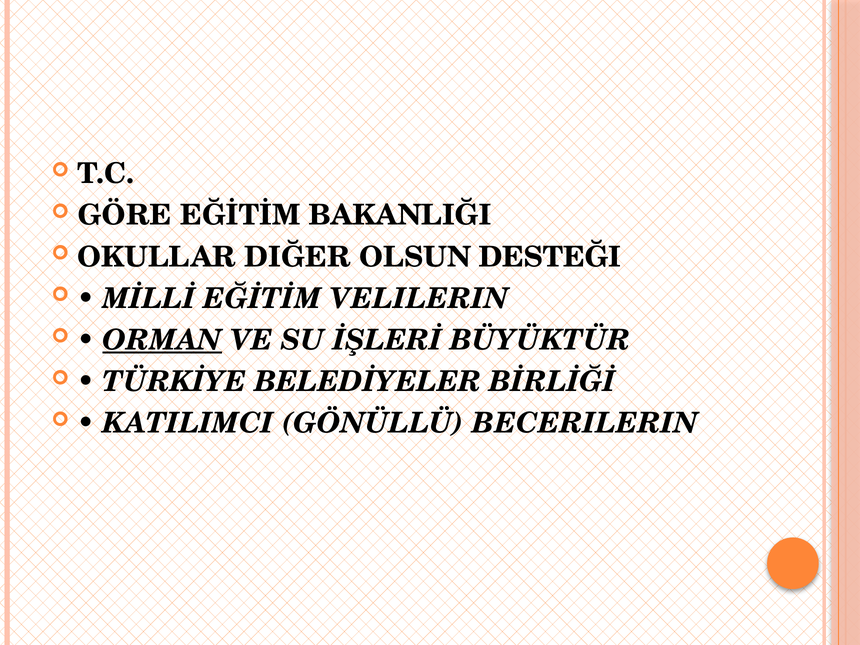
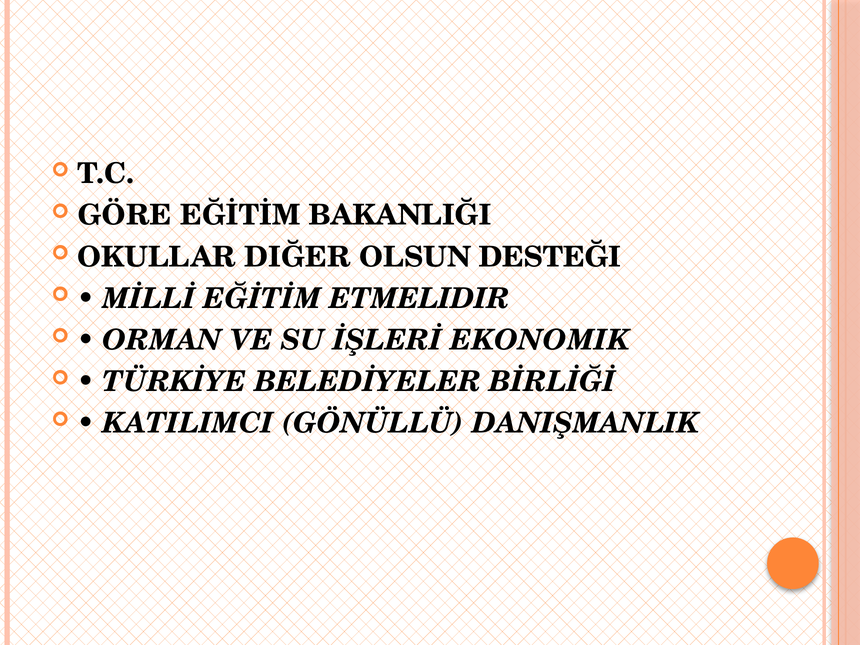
VELILERIN: VELILERIN -> ETMELIDIR (420, 299)
ORMAN underline: present -> none (162, 340)
BÜYÜKTÜR: BÜYÜKTÜR -> EKONOMIK (540, 340)
BECERILERIN: BECERILERIN -> DANIŞMANLIK (586, 423)
